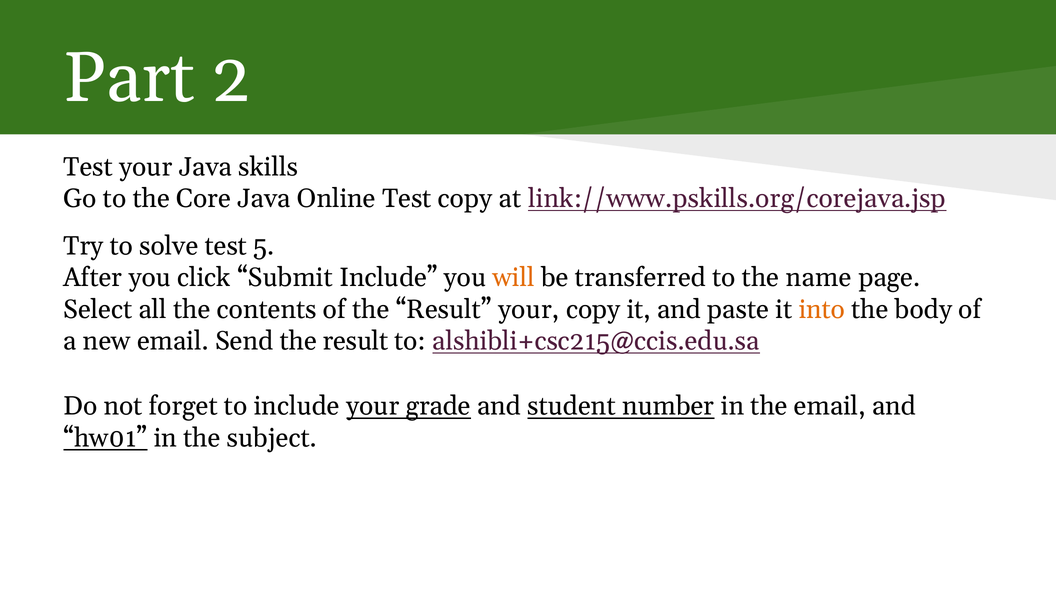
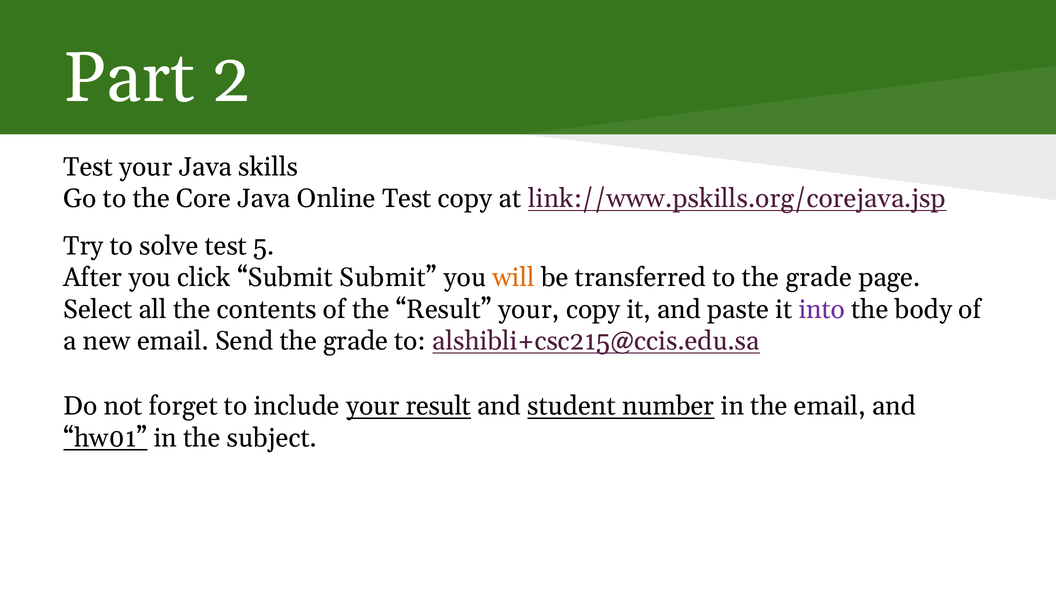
Submit Include: Include -> Submit (388, 278)
to the name: name -> grade (819, 278)
into colour: orange -> purple (822, 309)
Send the result: result -> grade (356, 341)
your grade: grade -> result (438, 406)
